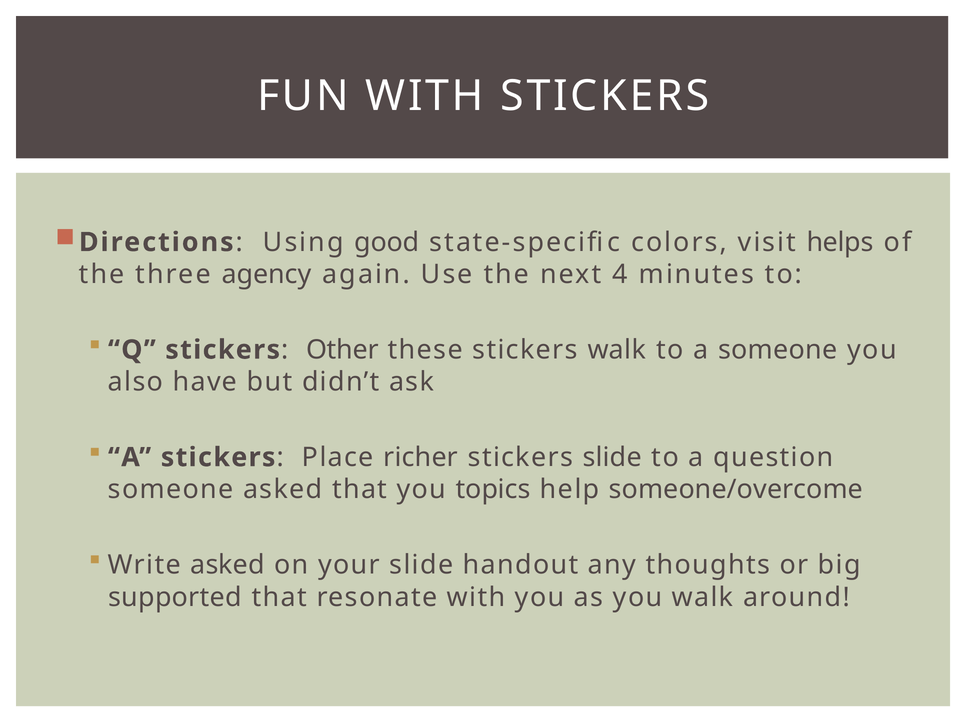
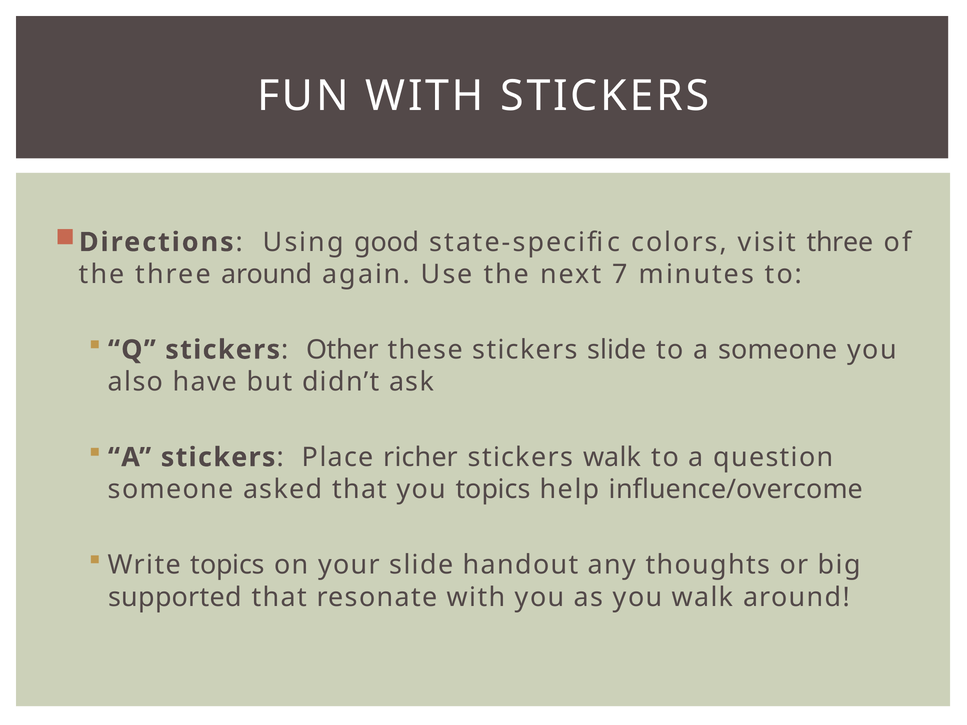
visit helps: helps -> three (840, 242)
three agency: agency -> around (267, 275)
4: 4 -> 7 (620, 275)
stickers walk: walk -> slide (617, 350)
stickers slide: slide -> walk (612, 457)
someone/overcome: someone/overcome -> influence/overcome (736, 490)
Write asked: asked -> topics (228, 565)
